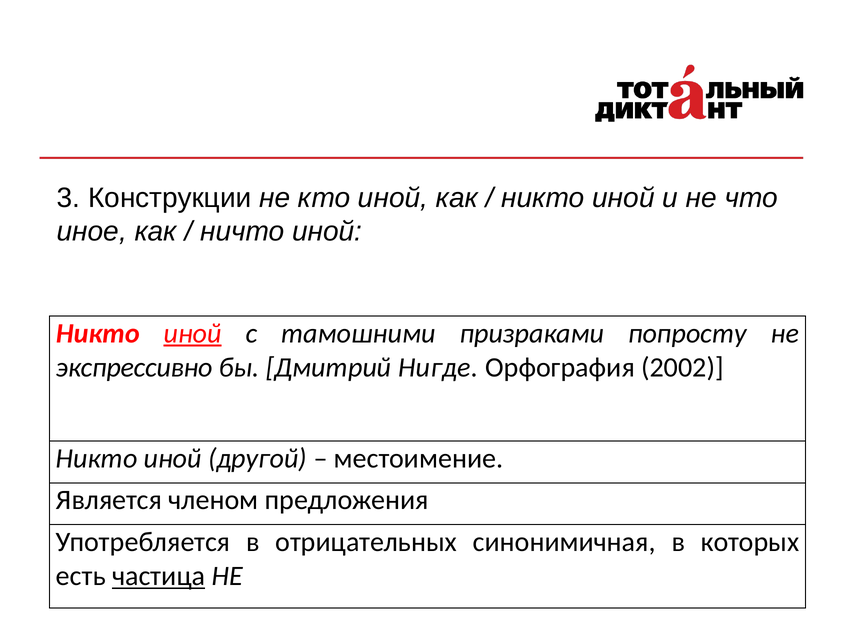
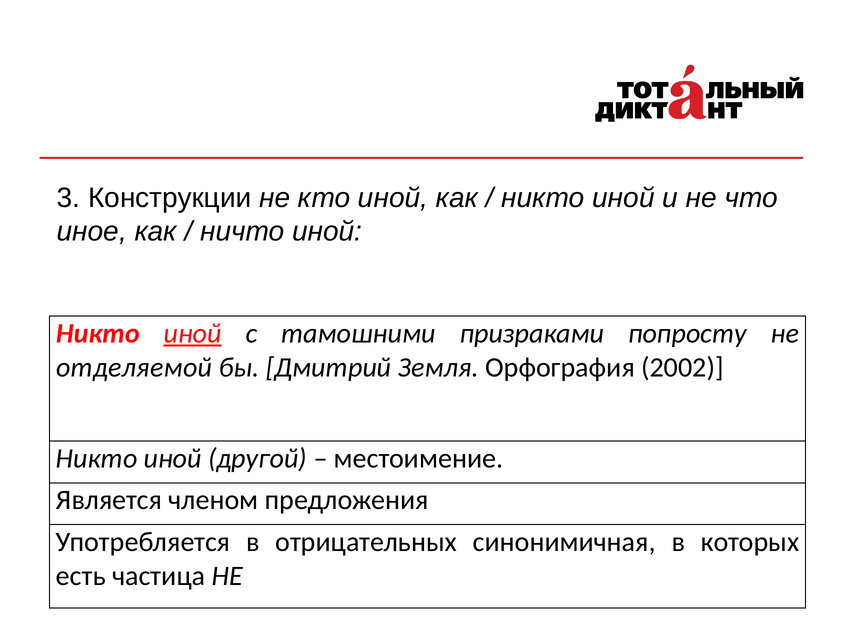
экспрессивно: экспрессивно -> отделяемой (134, 367)
Нигде: Нигде -> Земля (438, 367)
частица underline: present -> none (159, 576)
